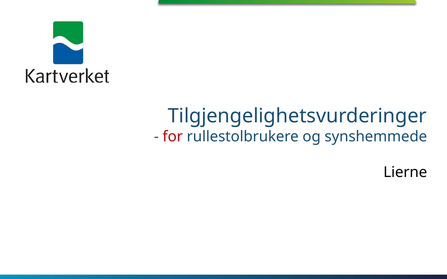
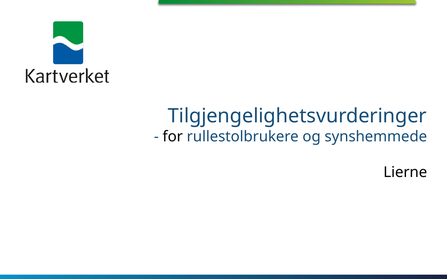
for colour: red -> black (173, 137)
